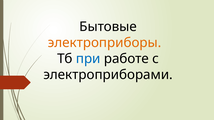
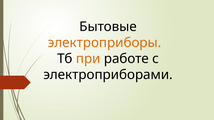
при colour: blue -> orange (88, 59)
